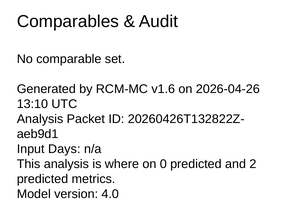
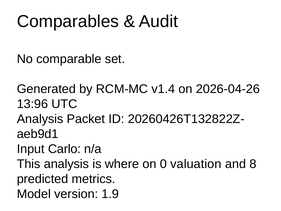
v1.6: v1.6 -> v1.4 (163, 89)
13:10: 13:10 -> 13:96 (32, 104)
Days: Days -> Carlo (64, 149)
0 predicted: predicted -> valuation (196, 164)
2: 2 -> 8 (253, 164)
4.0: 4.0 -> 1.9 (110, 194)
